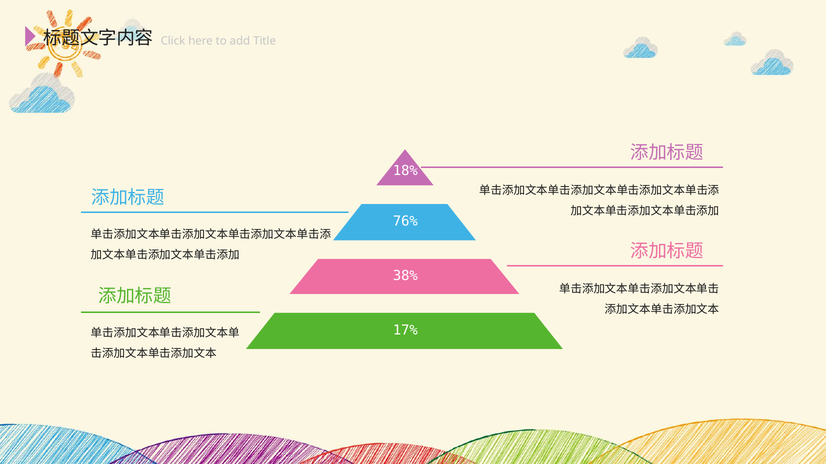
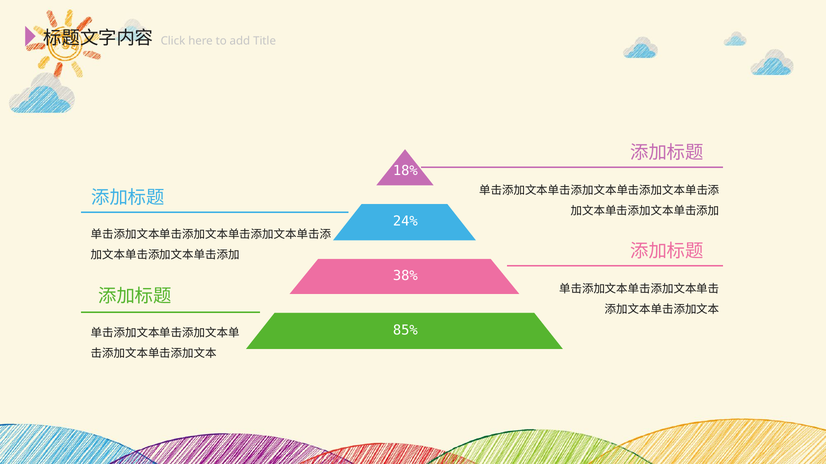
76%: 76% -> 24% (405, 222)
17%: 17% -> 85% (405, 331)
